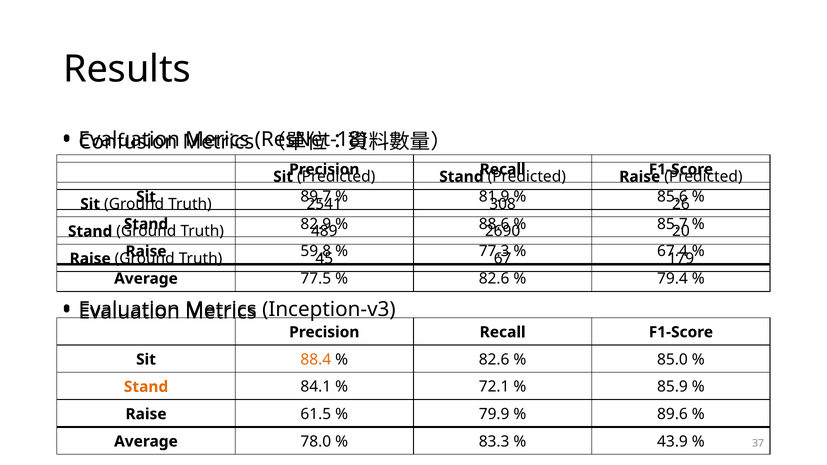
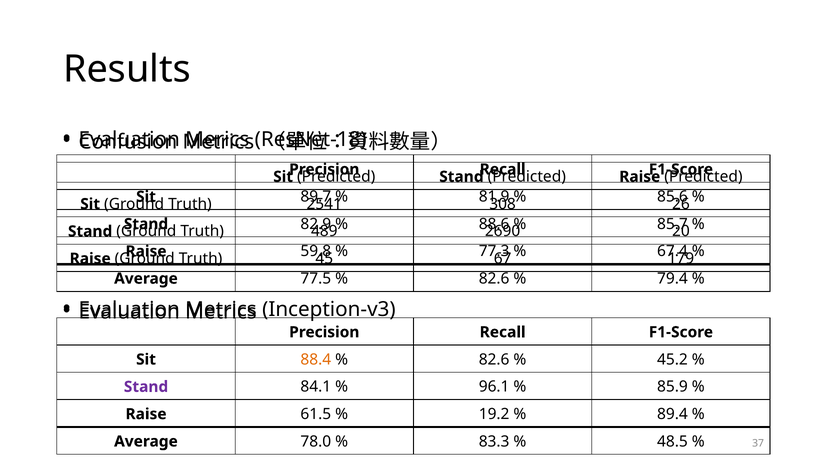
85.0: 85.0 -> 45.2 (672, 360)
Stand colour: orange -> purple (146, 387)
72.1: 72.1 -> 96.1 (494, 387)
79.9: 79.9 -> 19.2 (494, 414)
89.6: 89.6 -> 89.4 (672, 414)
43.9: 43.9 -> 48.5 (672, 442)
